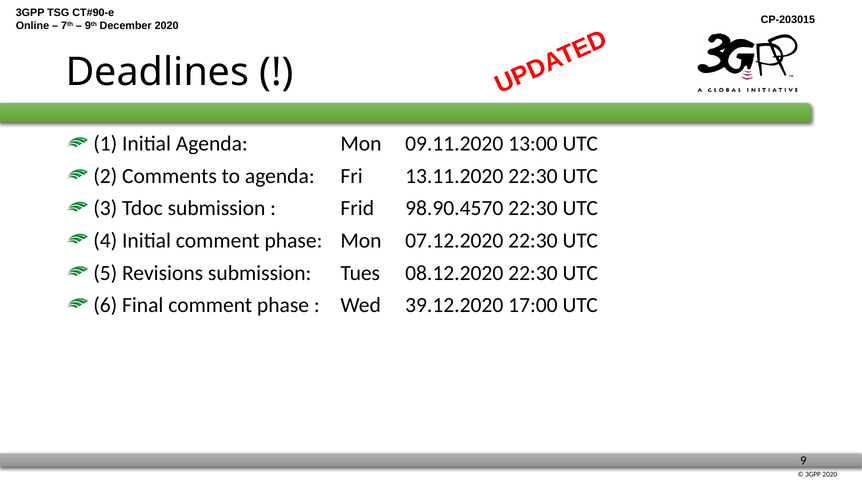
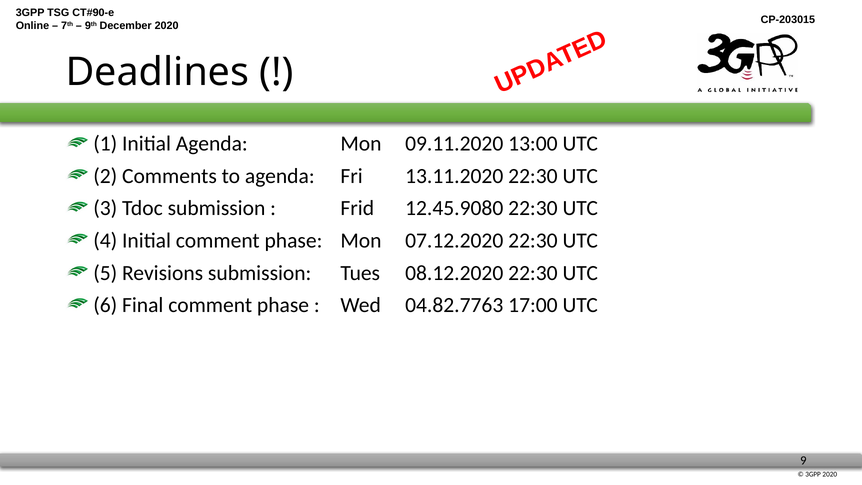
98.90.4570: 98.90.4570 -> 12.45.9080 (454, 208)
39.12.2020: 39.12.2020 -> 04.82.7763 (454, 305)
